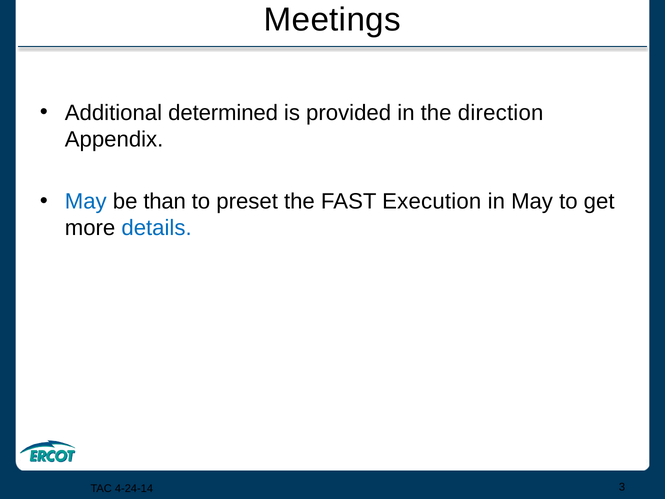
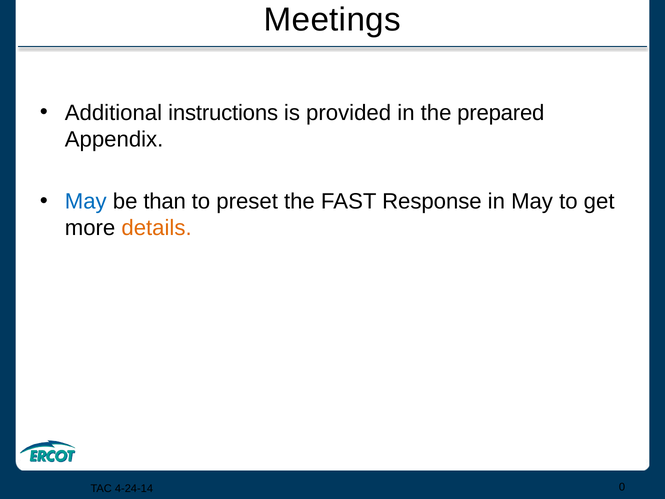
determined: determined -> instructions (223, 113)
direction: direction -> prepared (501, 113)
Execution: Execution -> Response (432, 201)
details colour: blue -> orange (157, 228)
3: 3 -> 0 (622, 487)
